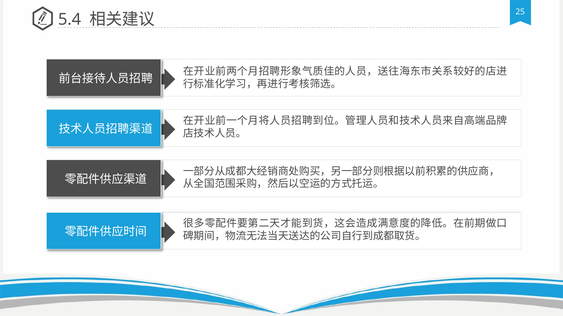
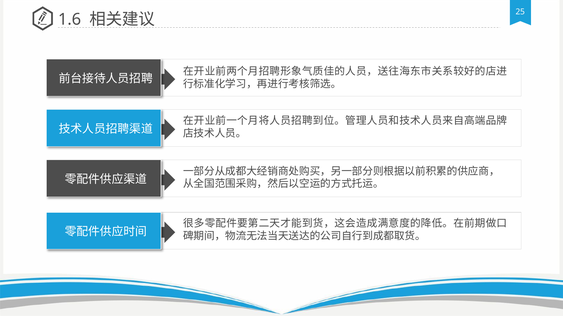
5.4: 5.4 -> 1.6 (70, 19)
